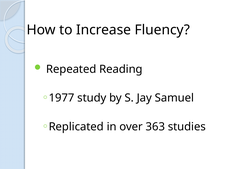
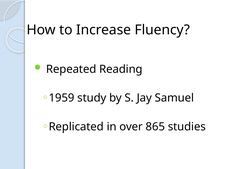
1977: 1977 -> 1959 (62, 98)
363: 363 -> 865 (155, 126)
